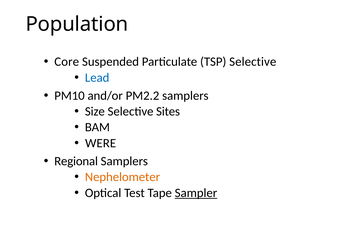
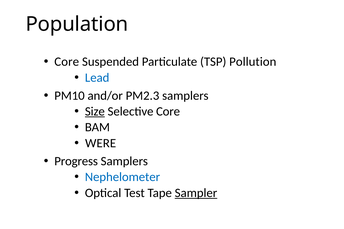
TSP Selective: Selective -> Pollution (253, 62)
PM2.2: PM2.2 -> PM2.3 (142, 96)
Size underline: none -> present (95, 112)
Selective Sites: Sites -> Core (168, 112)
Regional: Regional -> Progress (76, 161)
Nephelometer colour: orange -> blue (123, 177)
